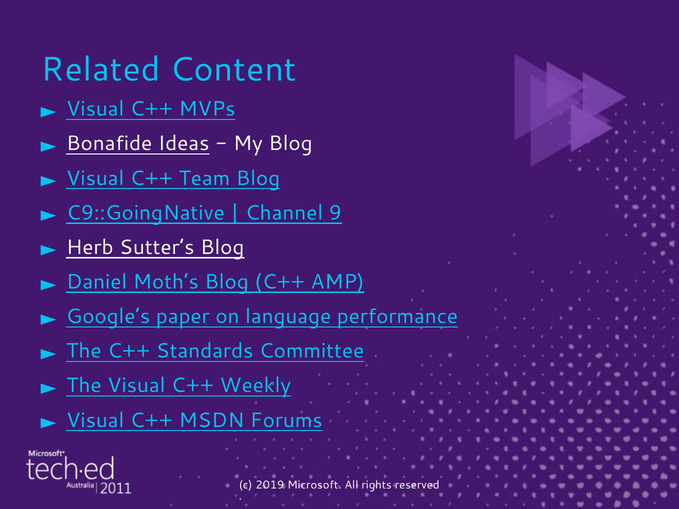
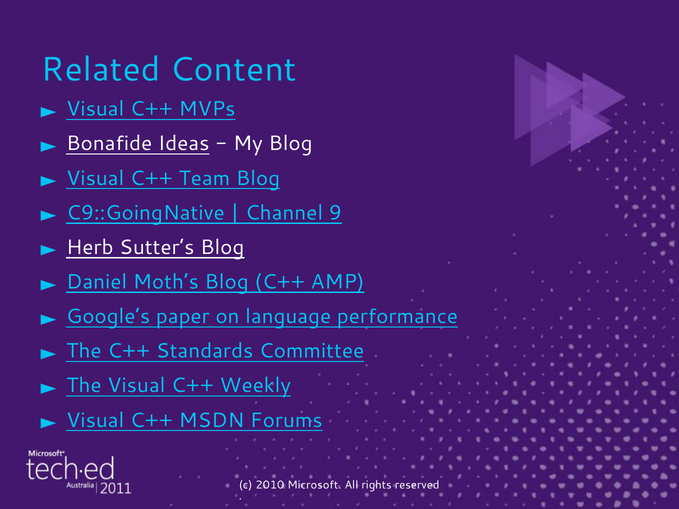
2019: 2019 -> 2010 (270, 485)
